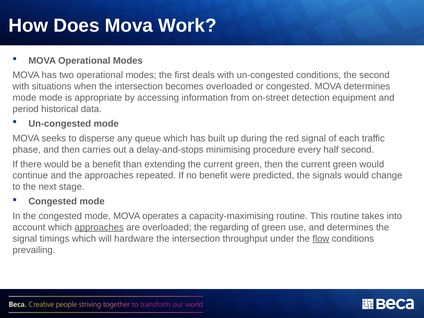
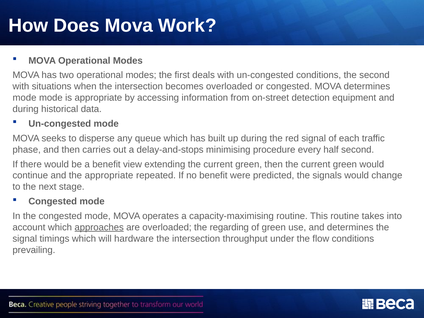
period: period -> during (26, 109)
than: than -> view (133, 164)
the approaches: approaches -> appropriate (109, 176)
flow underline: present -> none (321, 239)
